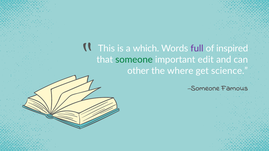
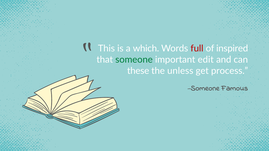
full colour: purple -> red (197, 49)
other: other -> these (138, 71)
where: where -> unless (180, 71)
science: science -> process (230, 71)
